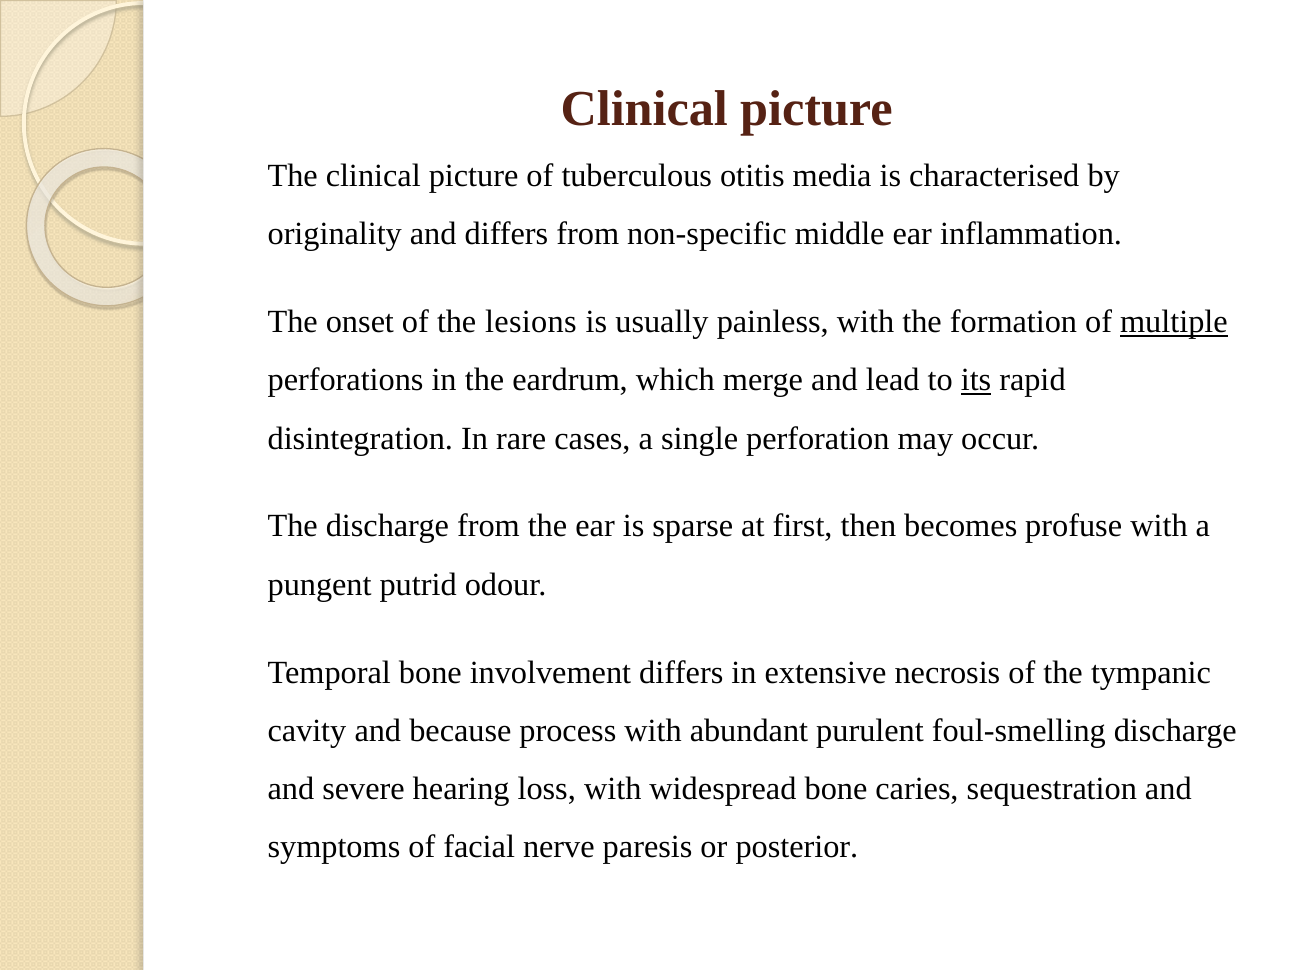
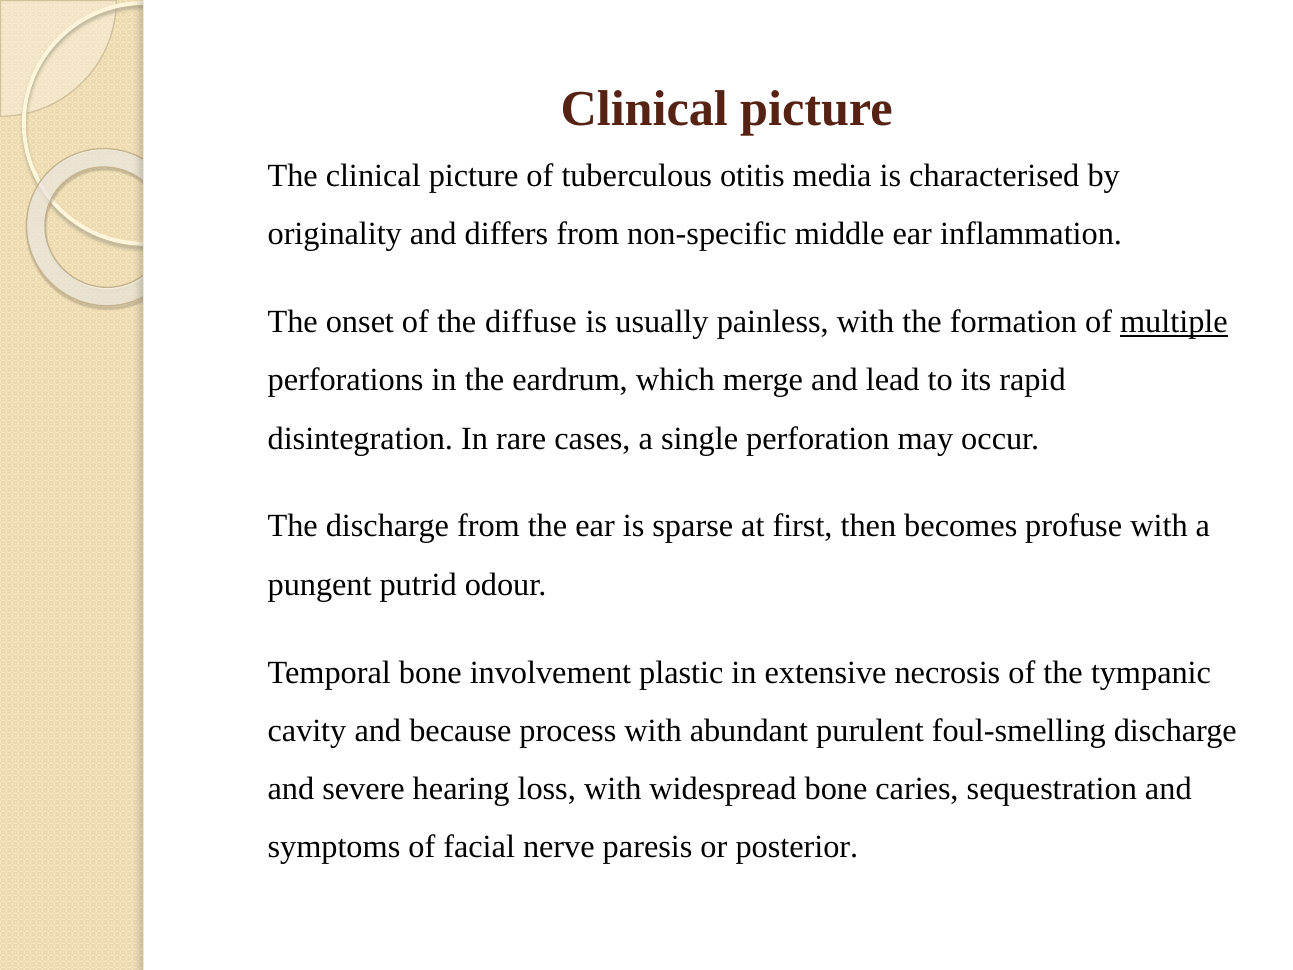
lesions: lesions -> diffuse (531, 322)
its underline: present -> none (976, 380)
involvement differs: differs -> plastic (681, 672)
